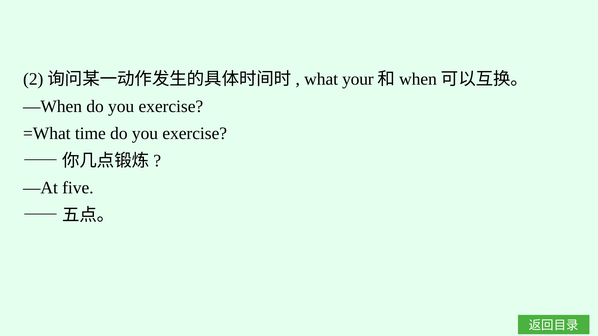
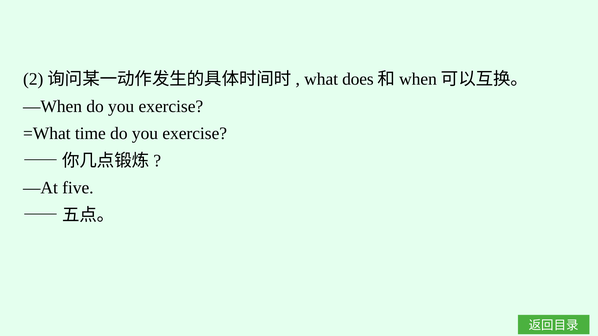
your: your -> does (358, 79)
